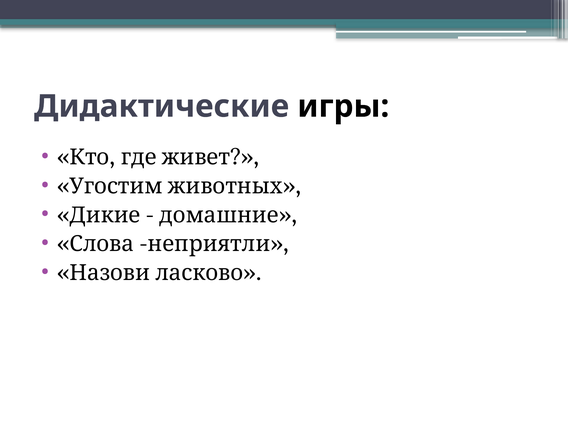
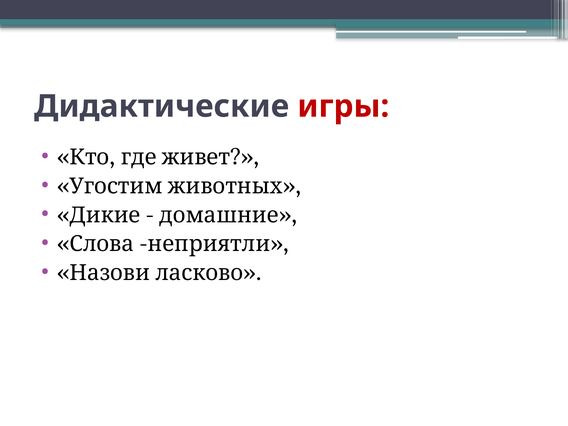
игры colour: black -> red (343, 106)
